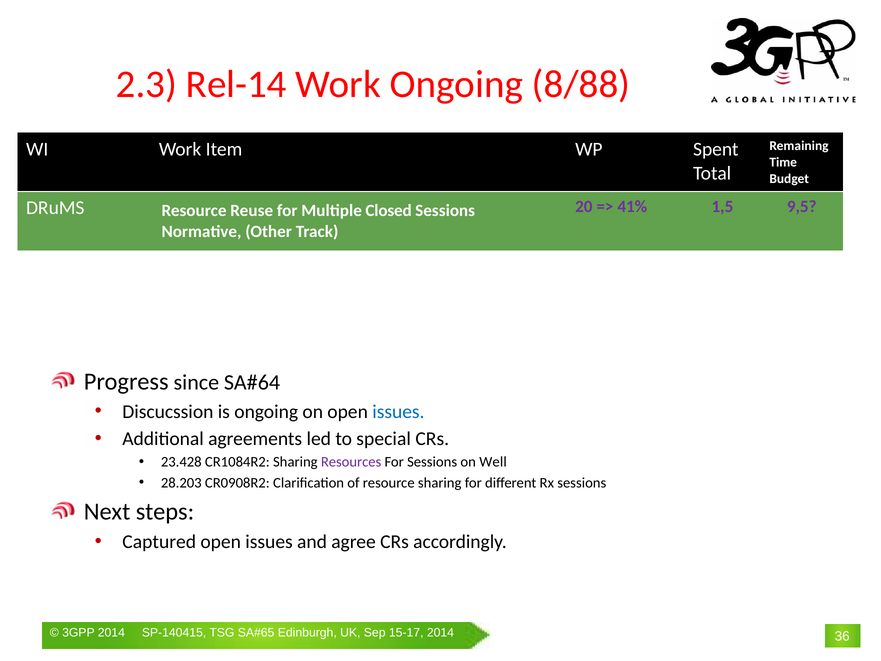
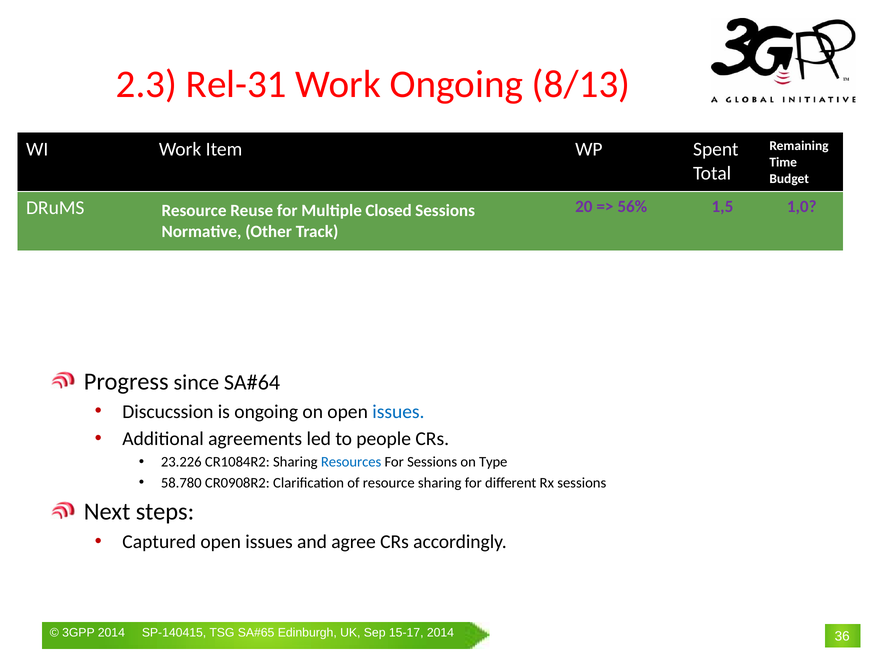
Rel-14: Rel-14 -> Rel-31 (236, 84)
8/88: 8/88 -> 8/13 (581, 84)
41%: 41% -> 56% (632, 206)
9,5: 9,5 -> 1,0 (802, 206)
special: special -> people (384, 439)
23.428: 23.428 -> 23.226 (181, 462)
Resources colour: purple -> blue (351, 462)
Well: Well -> Type (493, 462)
28.203: 28.203 -> 58.780 (181, 483)
